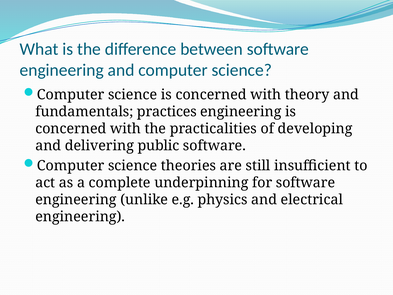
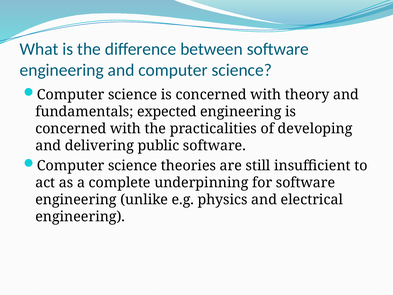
practices: practices -> expected (167, 112)
